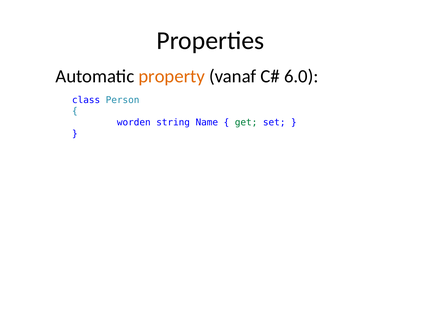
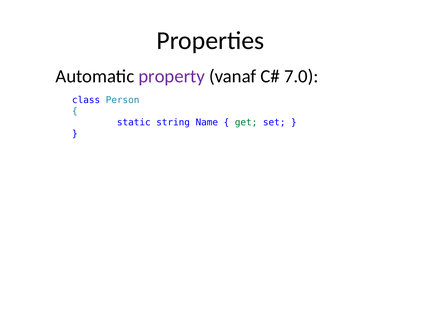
property colour: orange -> purple (172, 76)
6.0: 6.0 -> 7.0 (301, 76)
worden: worden -> static (134, 122)
